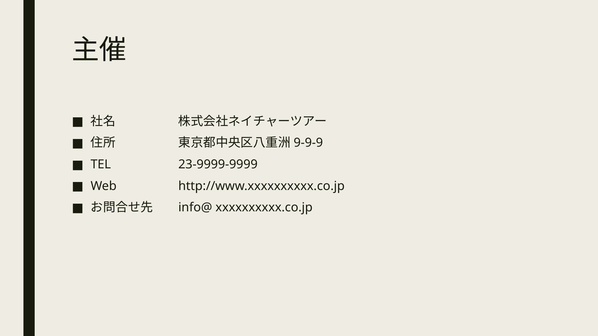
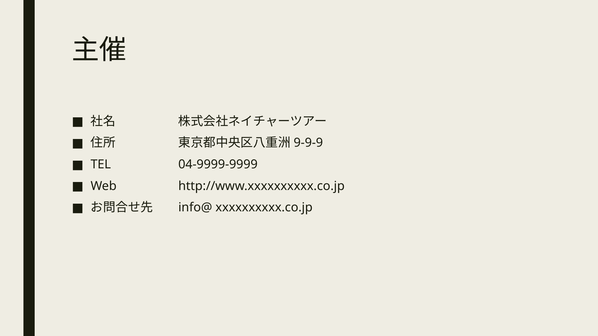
23-9999-9999: 23-9999-9999 -> 04-9999-9999 (218, 165)
